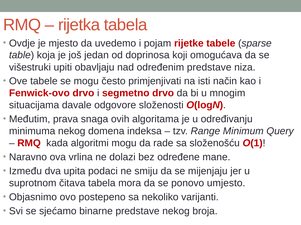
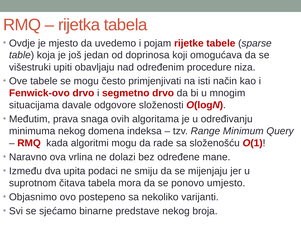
određenim predstave: predstave -> procedure (209, 67)
